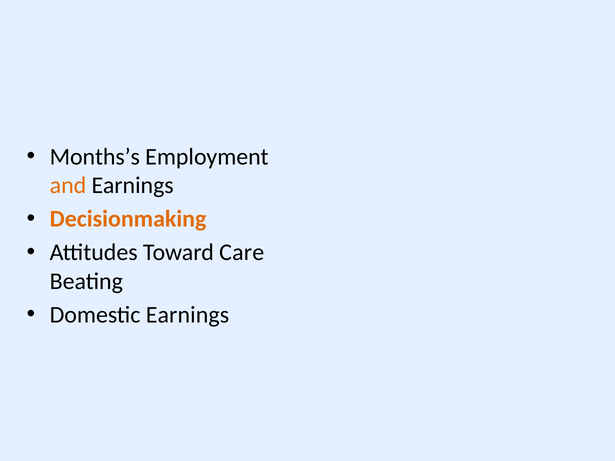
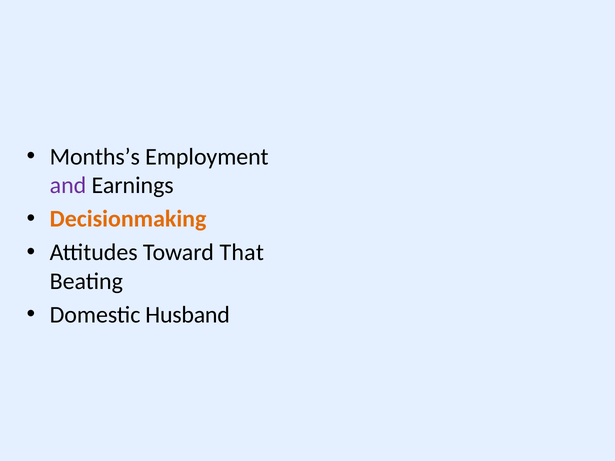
and colour: orange -> purple (68, 186)
Care: Care -> That (242, 253)
Domestic Earnings: Earnings -> Husband (188, 315)
